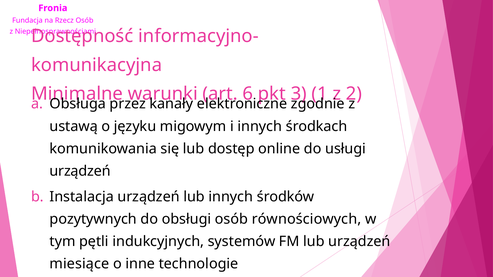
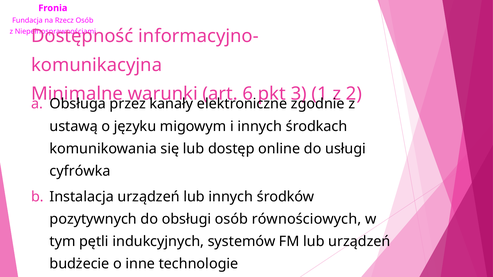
urządzeń: urządzeń -> cyfrówka (80, 171)
miesiące: miesiące -> budżecie (79, 264)
